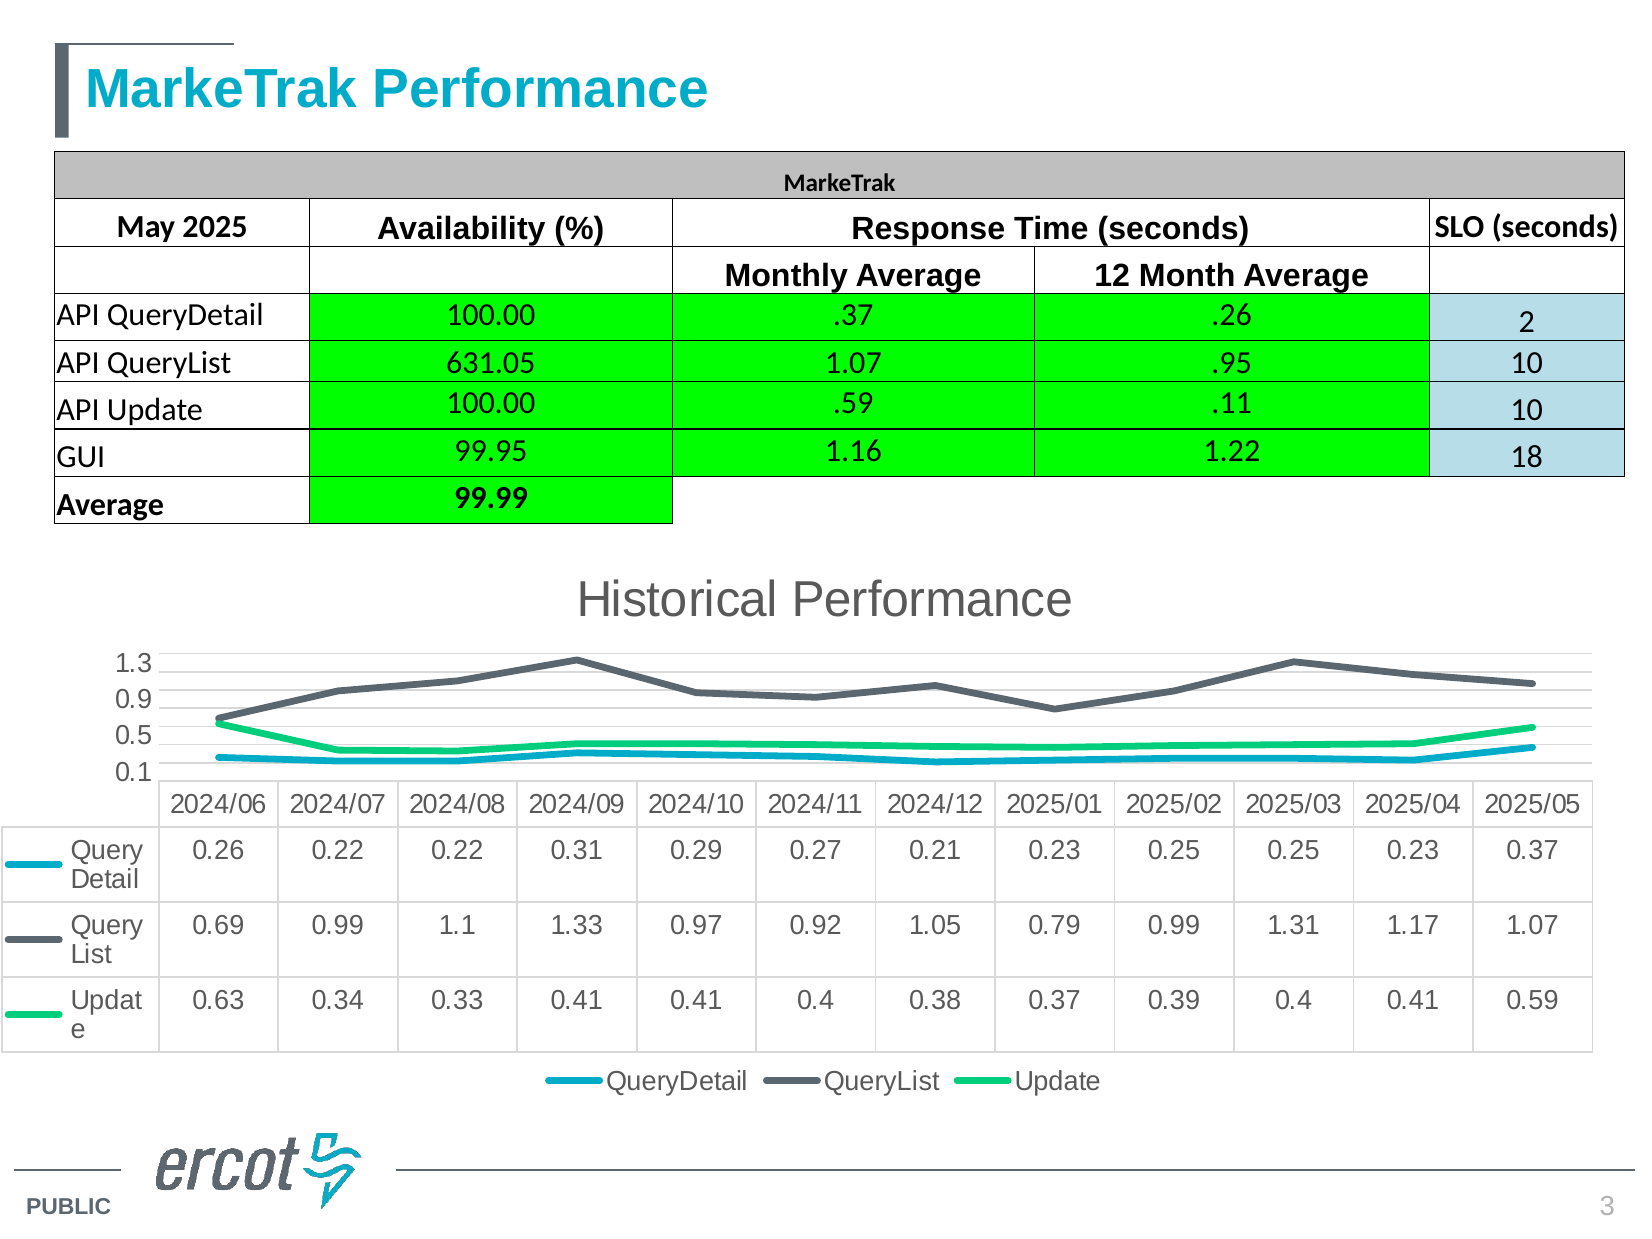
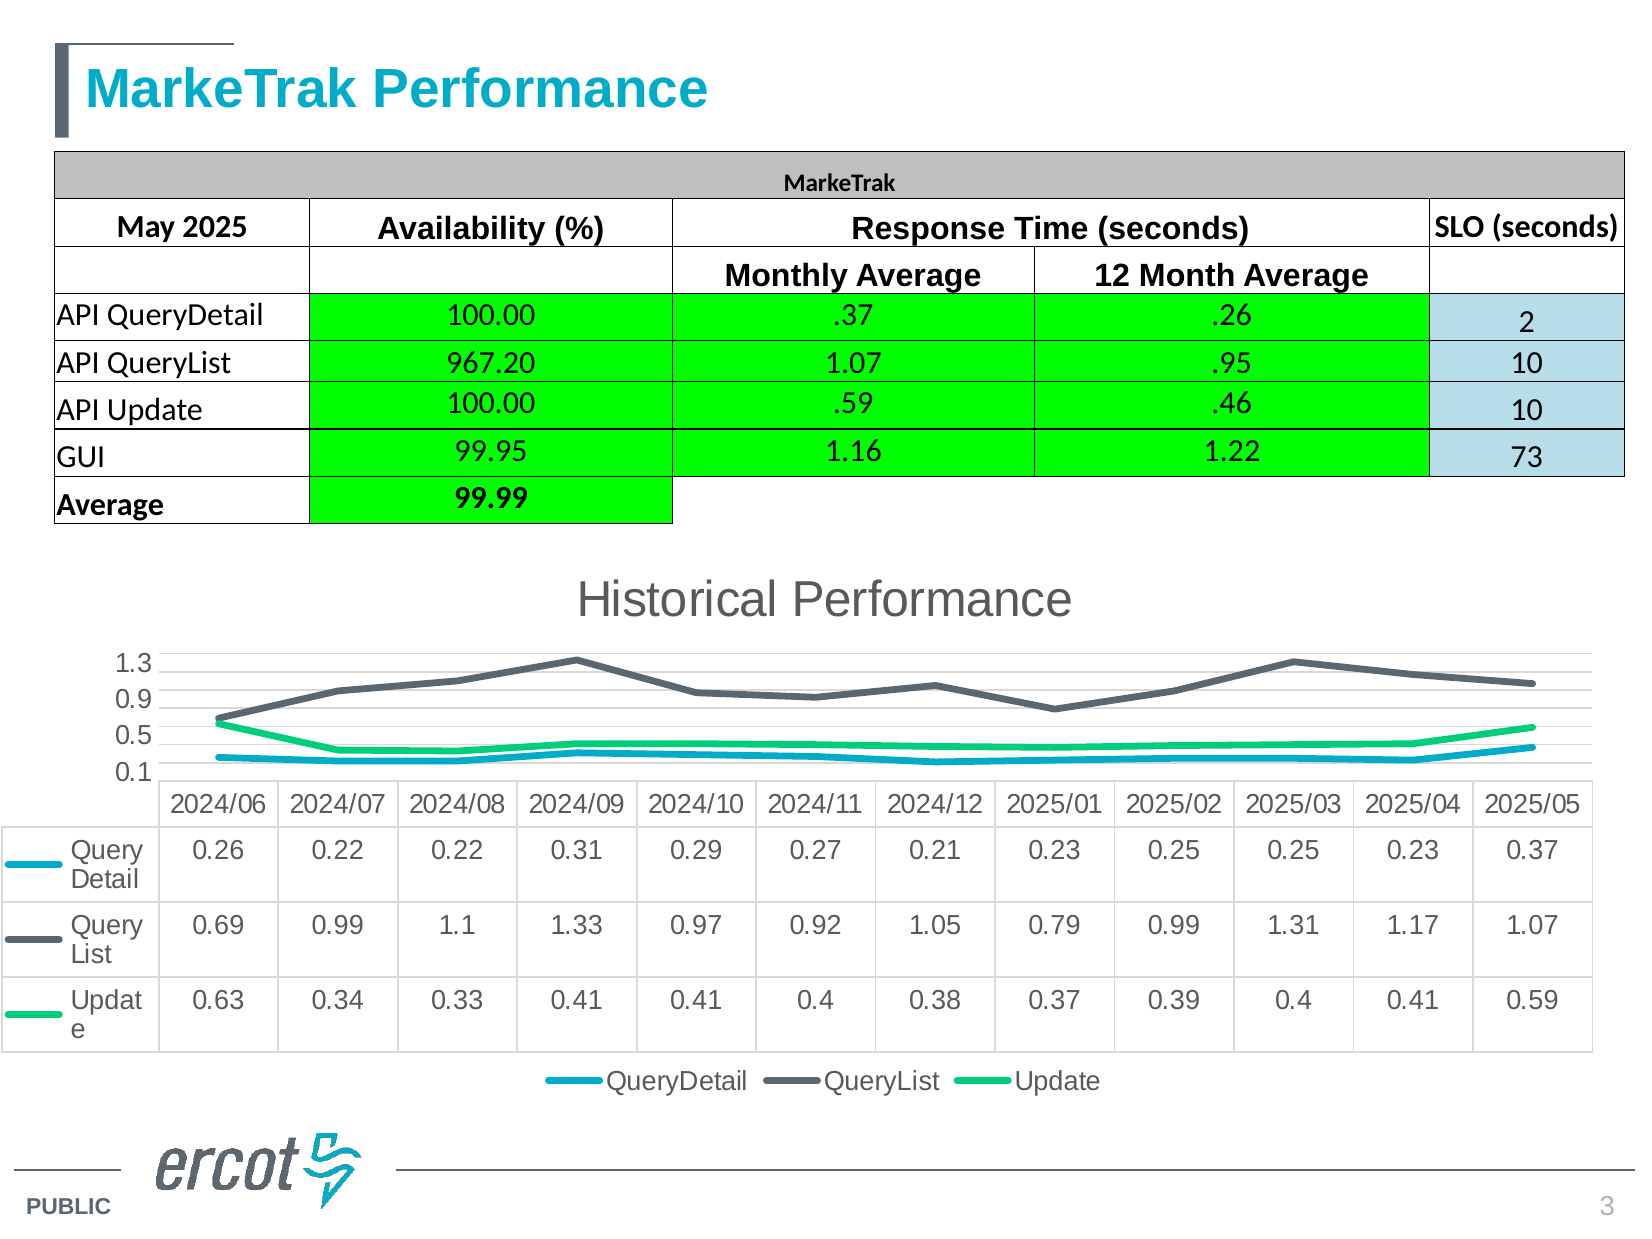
631.05: 631.05 -> 967.20 (491, 362)
.11: .11 -> .46 (1232, 403)
18: 18 -> 73 (1527, 457)
